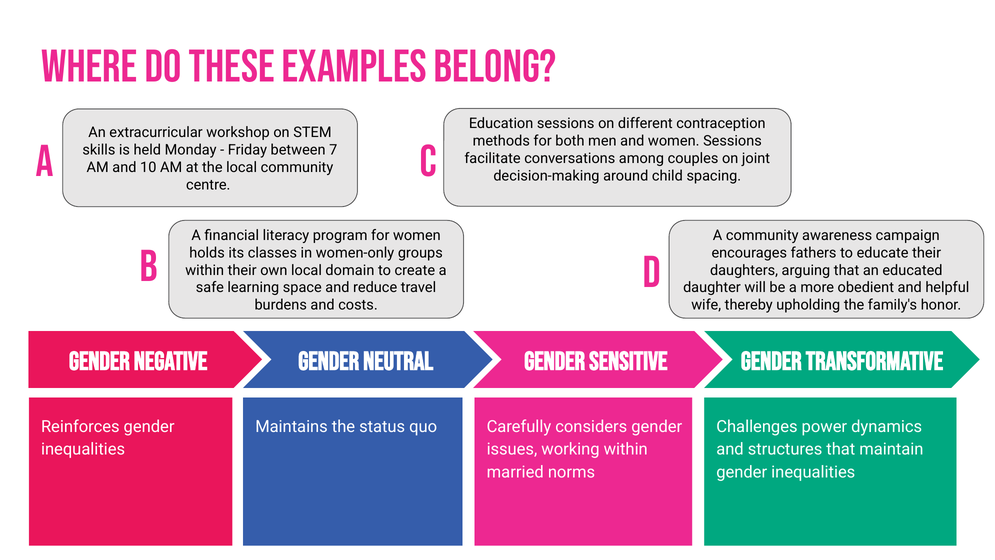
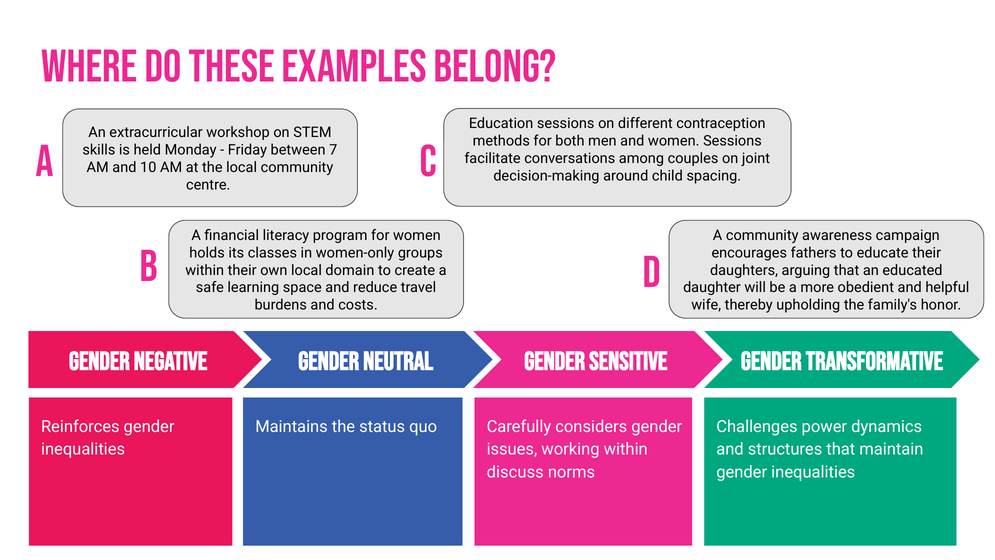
married: married -> discuss (515, 472)
